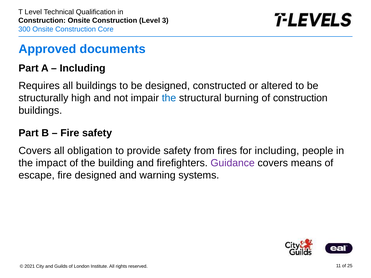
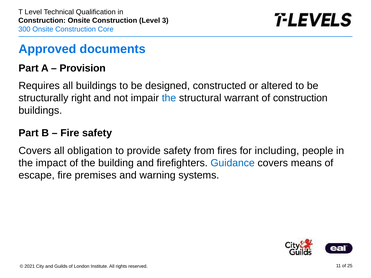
Including: Including -> Provision (83, 68)
high: high -> right (81, 98)
burning: burning -> warrant (242, 98)
Guidance colour: purple -> blue (233, 163)
fire designed: designed -> premises (96, 175)
